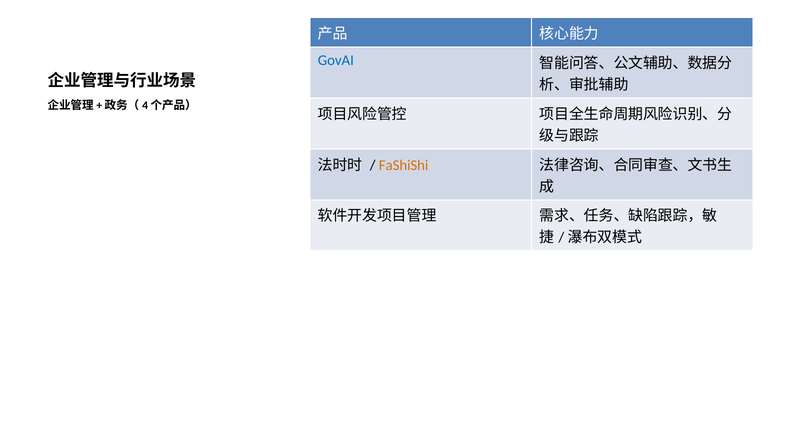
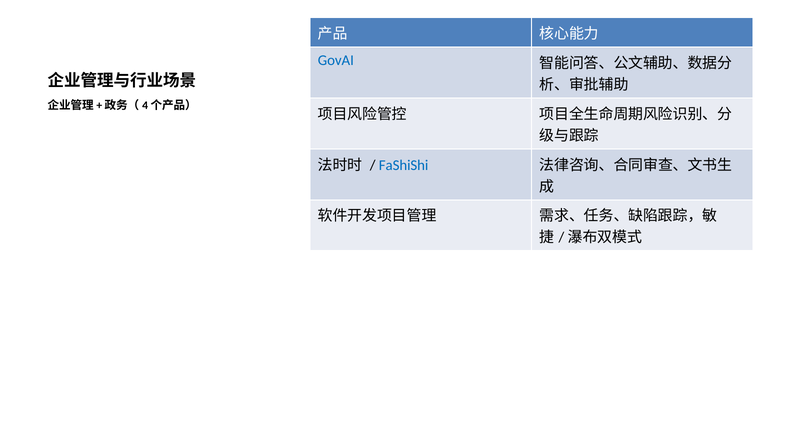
FaShiShi colour: orange -> blue (404, 165)
